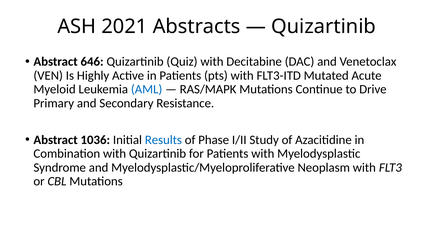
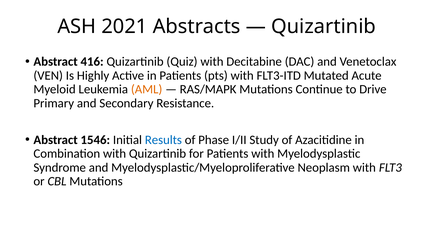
646: 646 -> 416 (92, 62)
AML colour: blue -> orange (147, 89)
1036: 1036 -> 1546 (95, 140)
